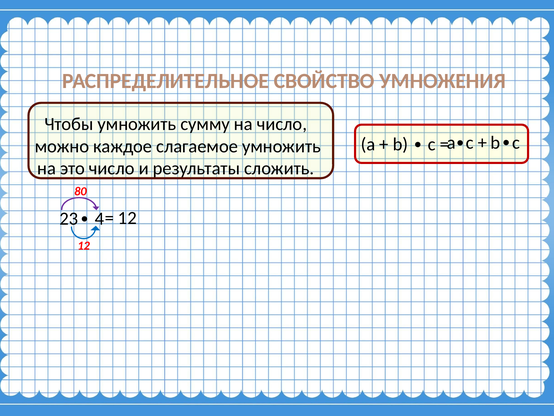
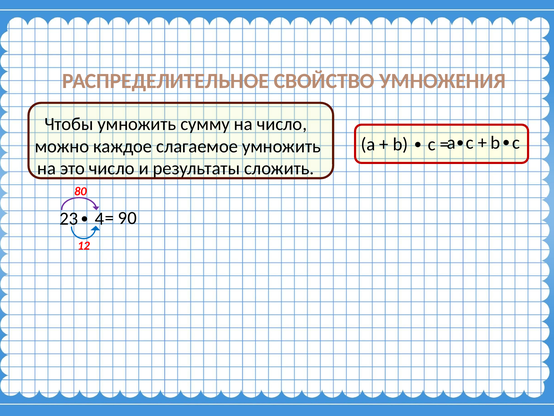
12: 12 -> 90 (127, 218)
